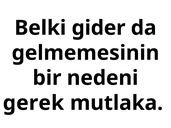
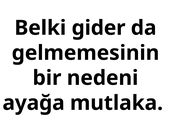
gerek: gerek -> ayağa (34, 103)
